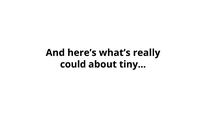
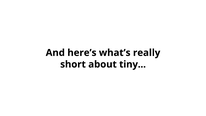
could: could -> short (73, 64)
